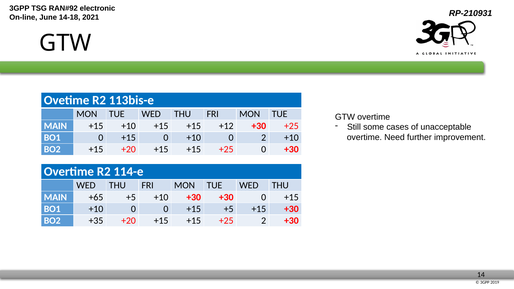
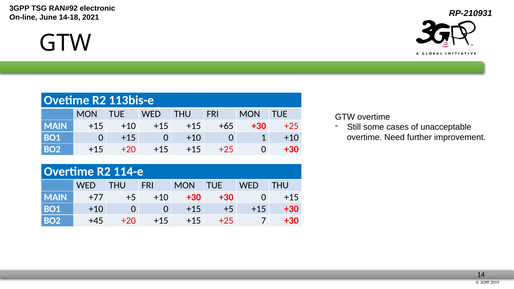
+12: +12 -> +65 (226, 126)
0 2: 2 -> 1 (264, 138)
+65: +65 -> +77 (96, 197)
+35: +35 -> +45 (96, 221)
+25 2: 2 -> 7 (264, 221)
